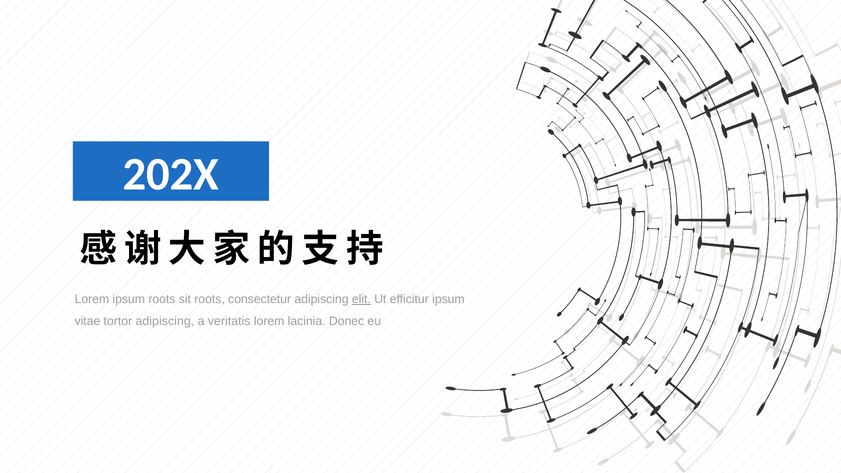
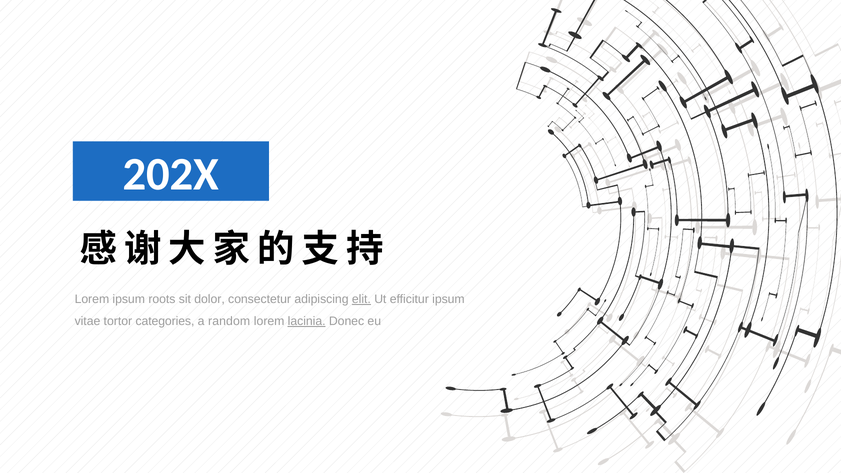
sit roots: roots -> dolor (210, 299)
tortor adipiscing: adipiscing -> categories (165, 321)
veritatis: veritatis -> random (229, 321)
lacinia underline: none -> present (307, 321)
